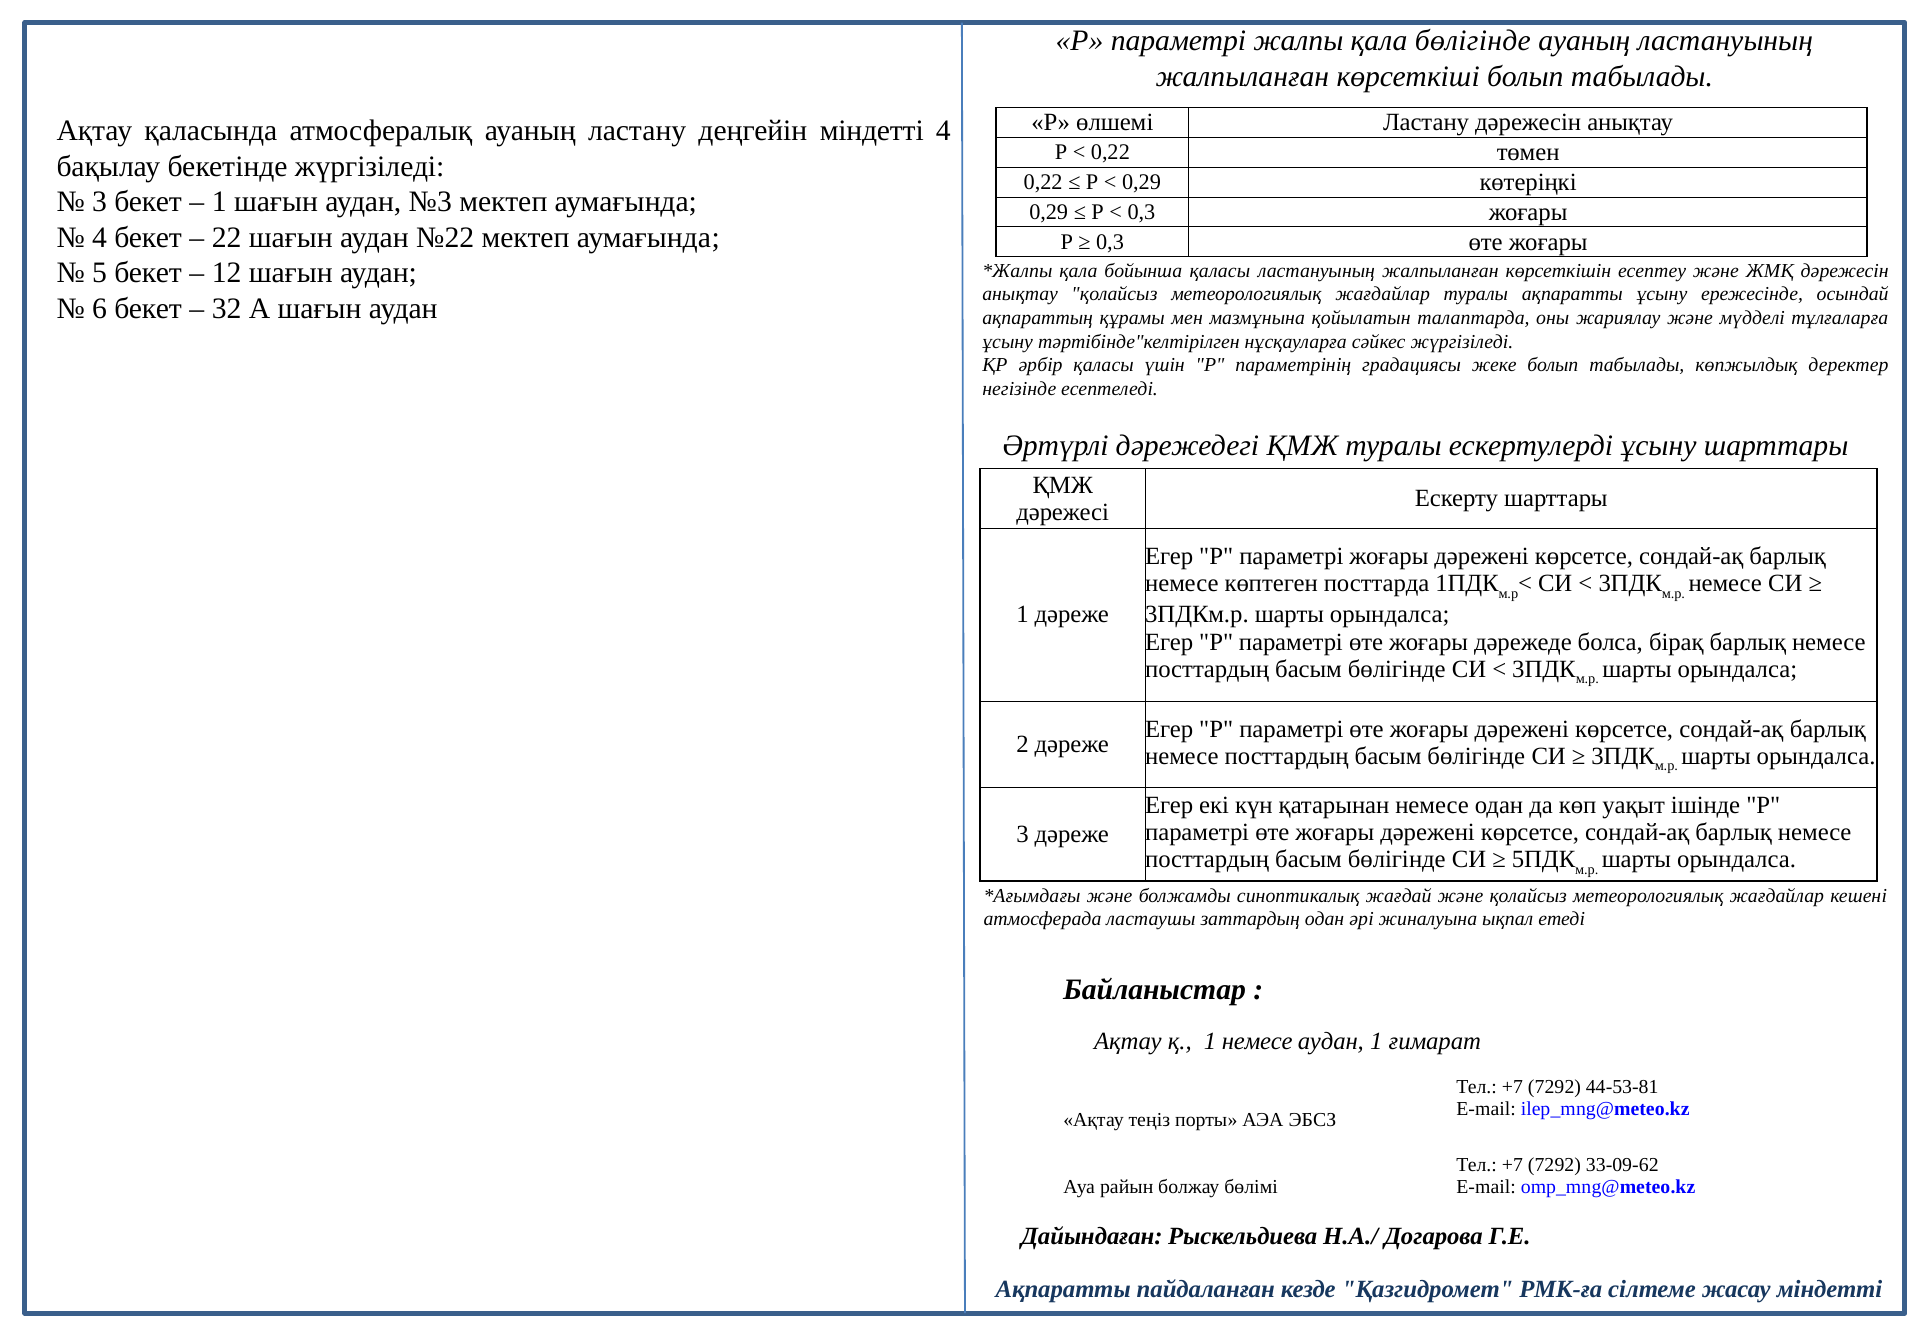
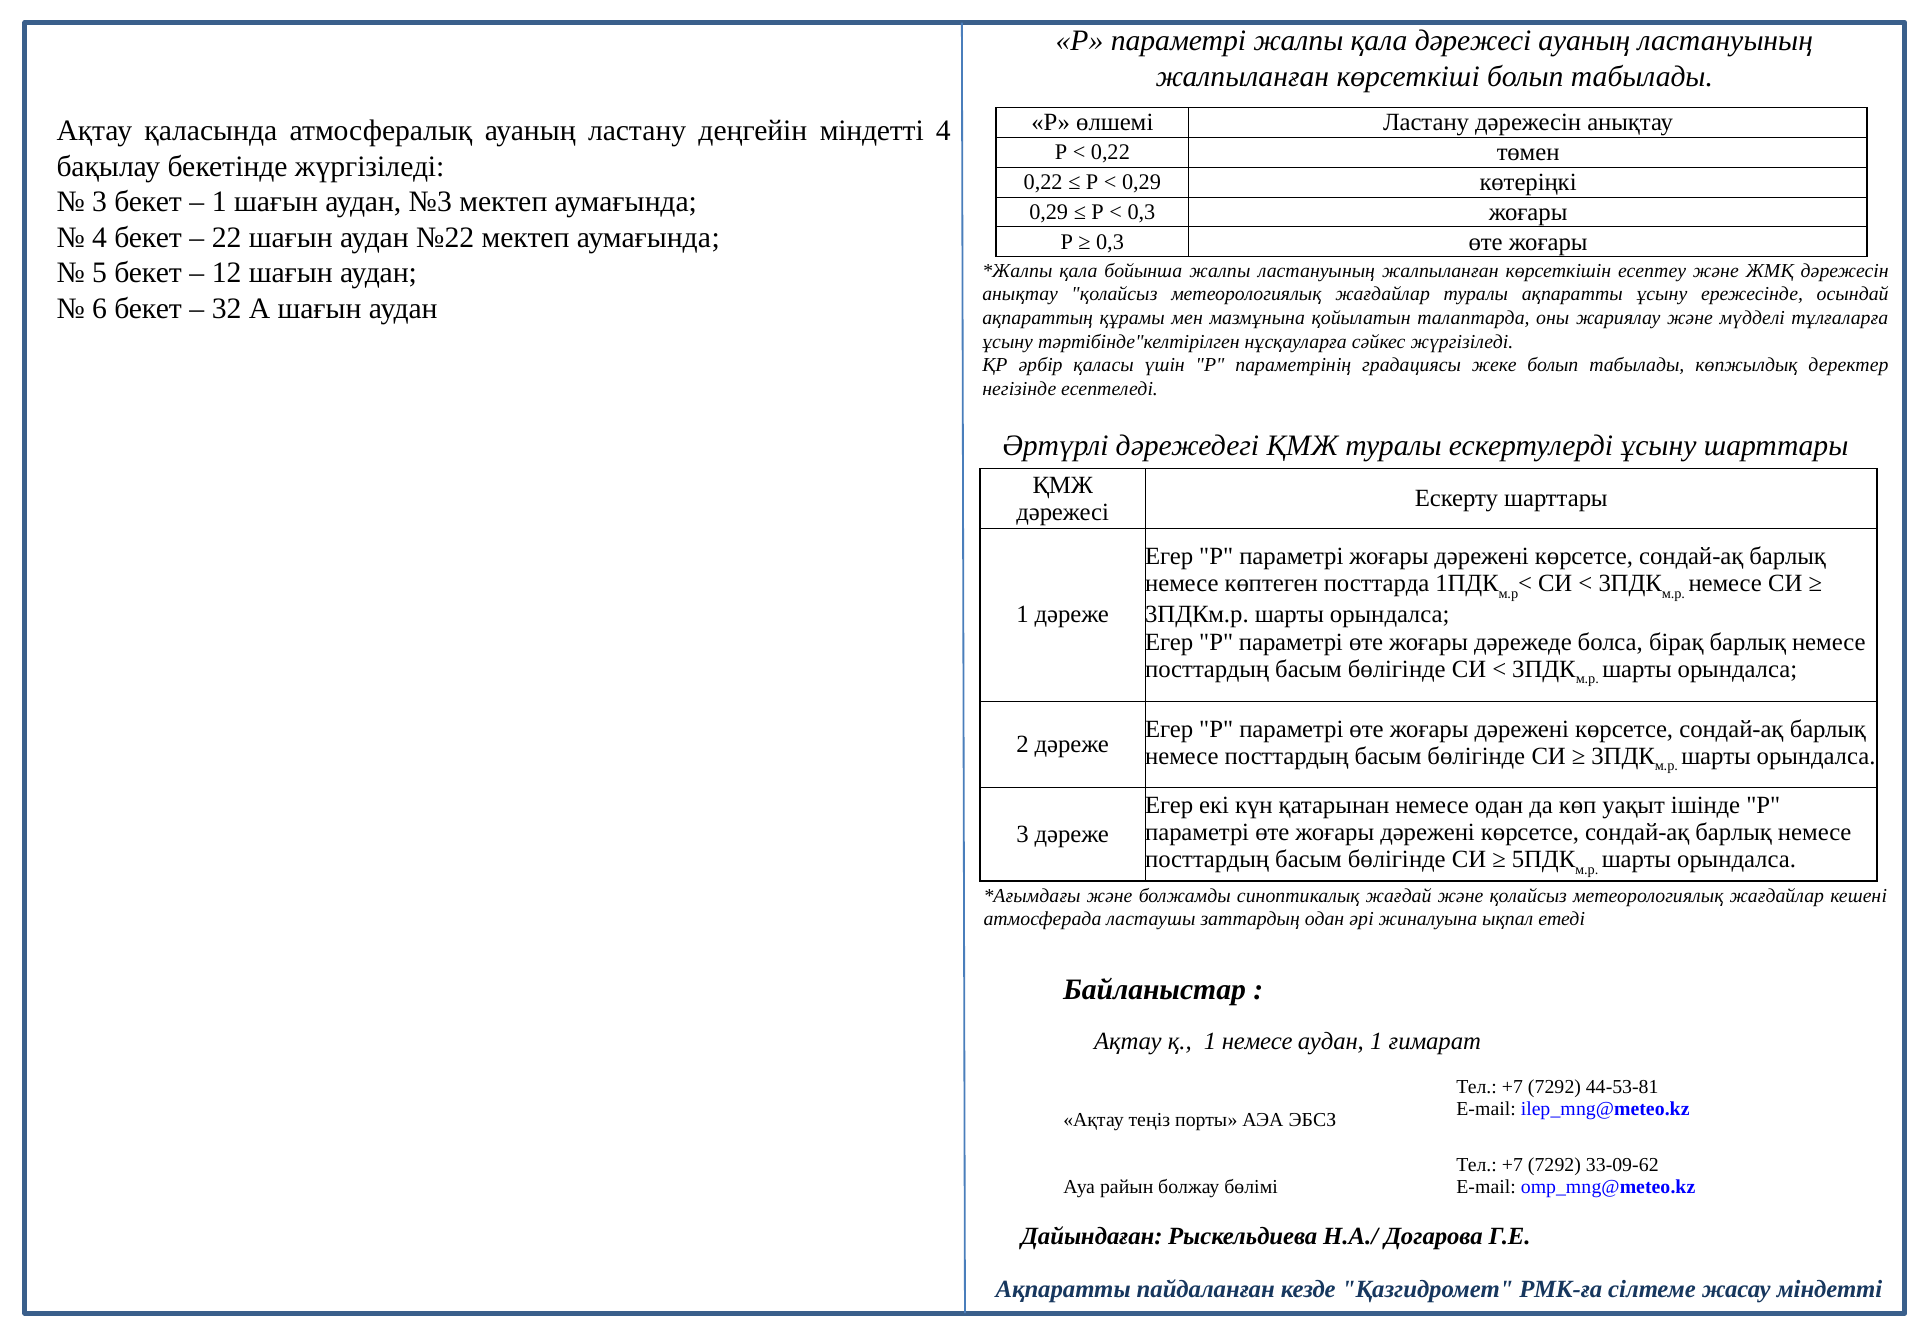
қала бөлігінде: бөлігінде -> дәрежесі (1473, 41)
бойынша қаласы: қаласы -> жалпы (1220, 271)
